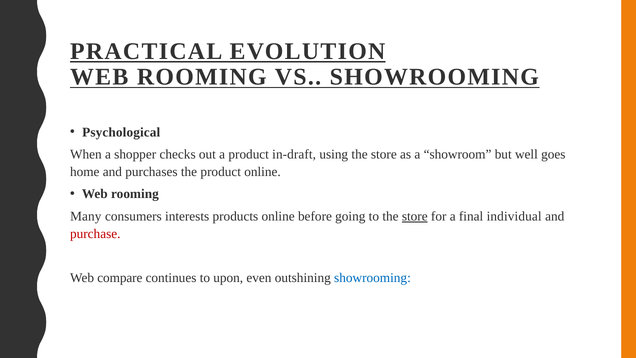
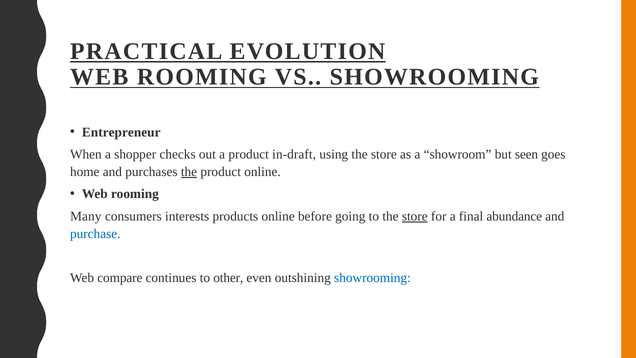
Psychological: Psychological -> Entrepreneur (121, 132)
well: well -> seen (526, 154)
the underline: none -> present (189, 172)
individual: individual -> abundance (514, 216)
purchase colour: red -> blue (95, 234)
upon: upon -> other (228, 278)
